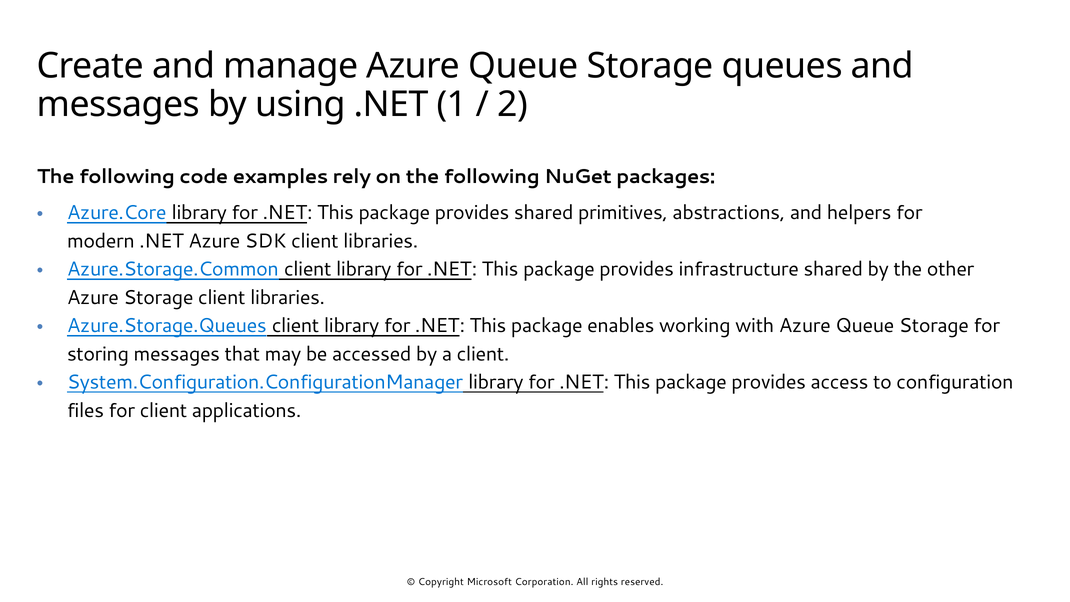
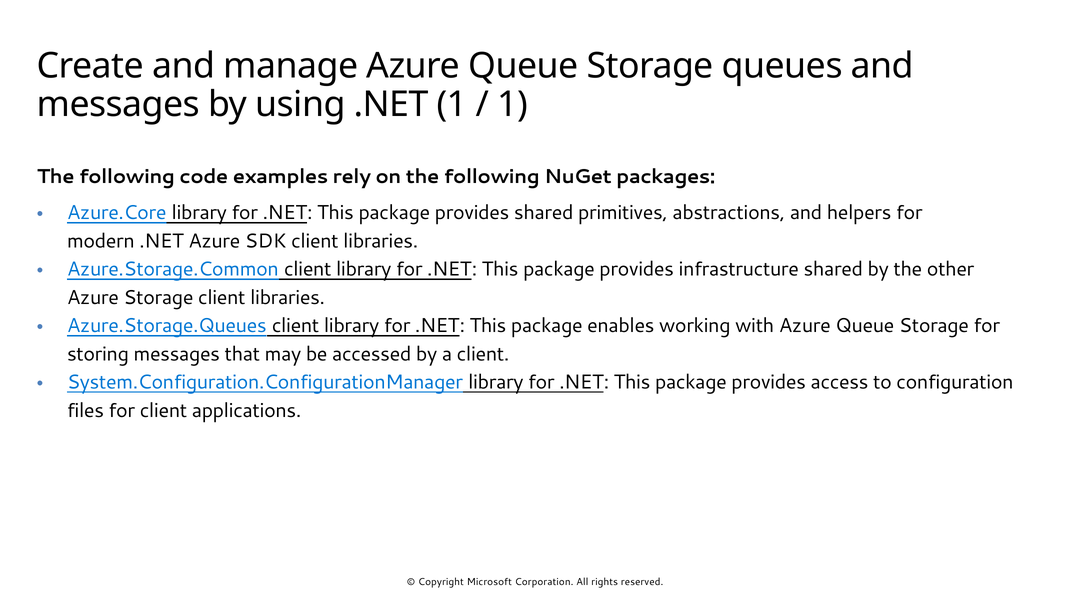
2: 2 -> 1 (513, 104)
